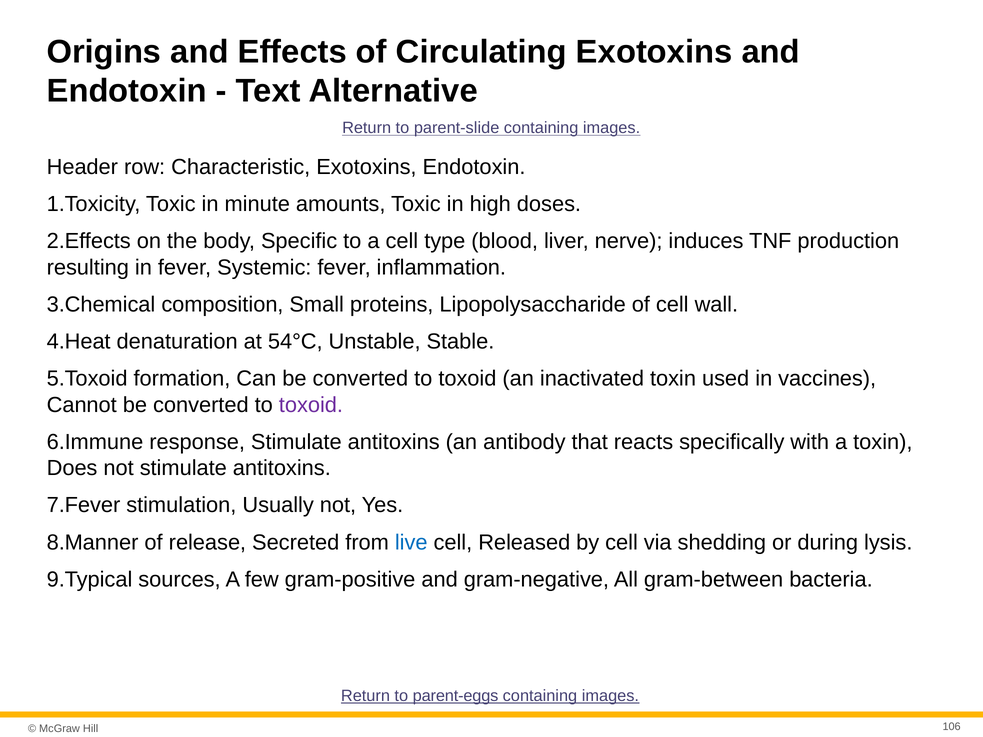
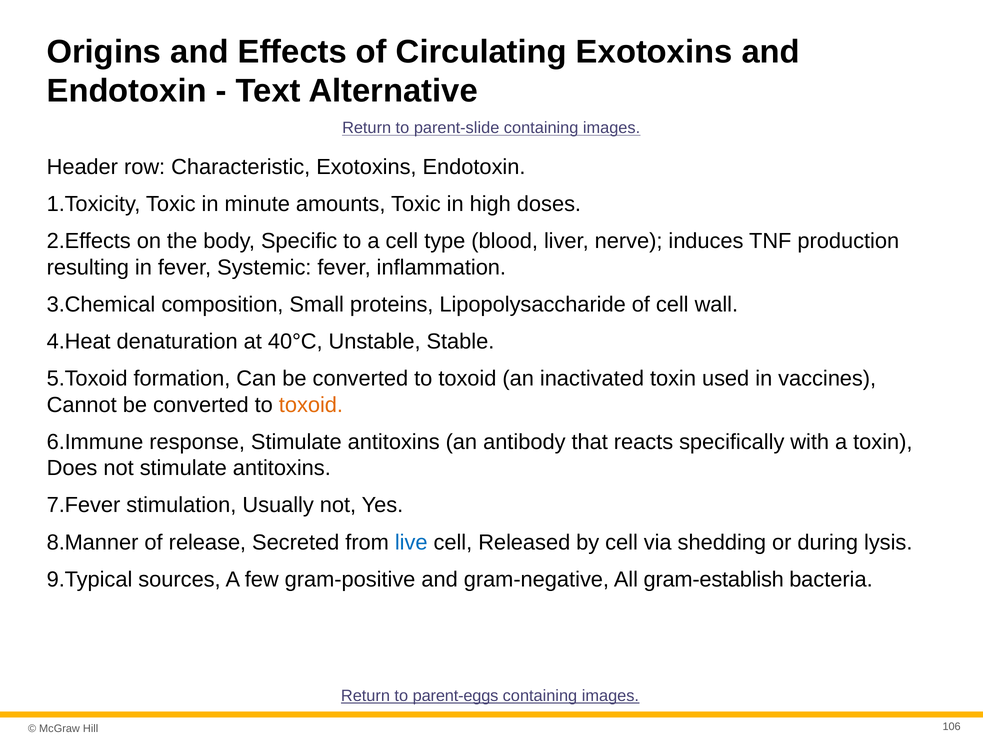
54°C: 54°C -> 40°C (295, 342)
toxoid colour: purple -> orange (311, 405)
gram-between: gram-between -> gram-establish (714, 580)
